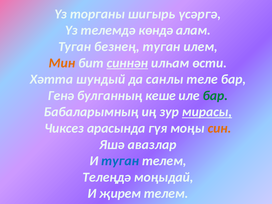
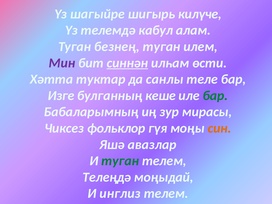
торганы: торганы -> шагыйре (97, 14)
үсәргә: үсәргә -> килүче (200, 14)
көндә: көндә -> кабул (156, 30)
Мин colour: orange -> purple (62, 63)
шундый: шундый -> туктар (101, 79)
Генә: Генә -> Изге (61, 96)
мирасы underline: present -> none (207, 112)
арасында: арасында -> фольклор (116, 128)
туган colour: blue -> green (120, 161)
җирем: җирем -> инглиз (120, 193)
